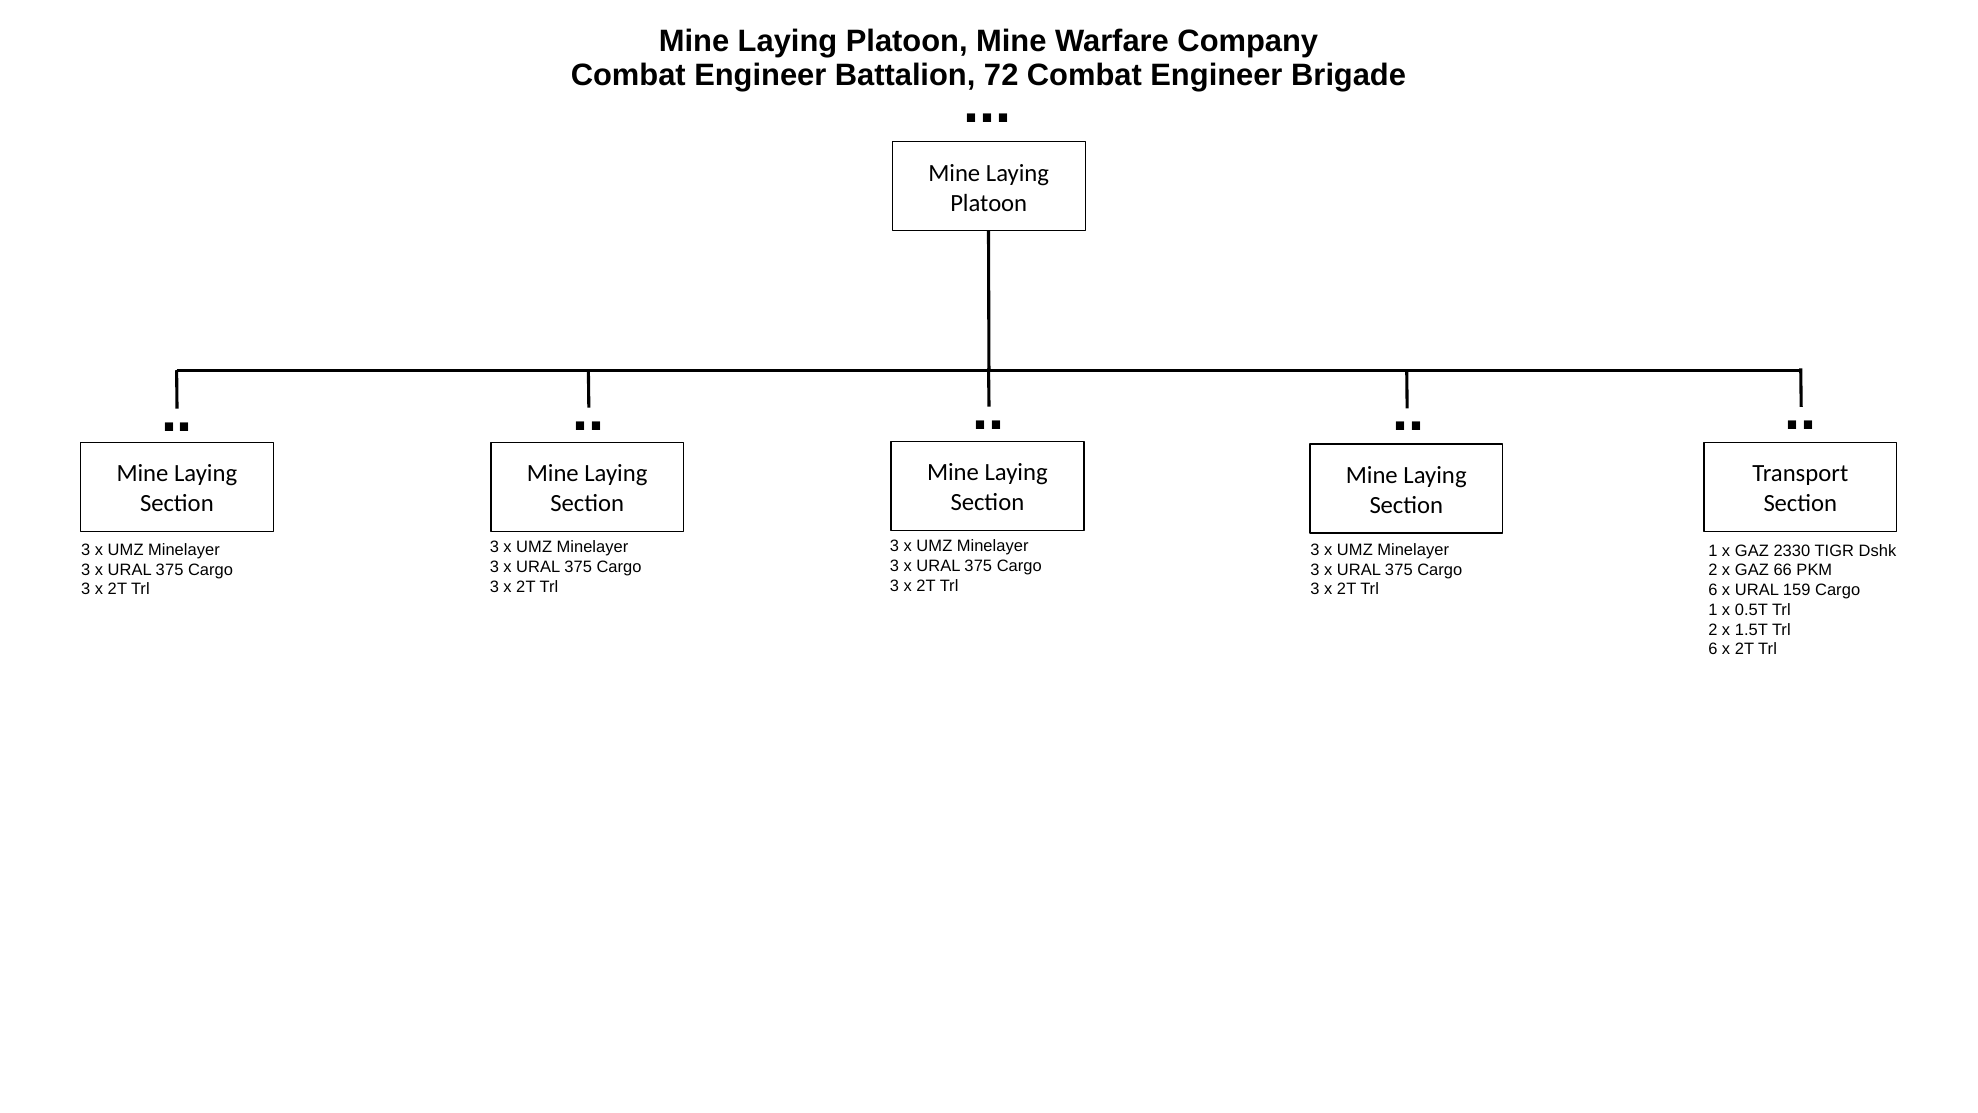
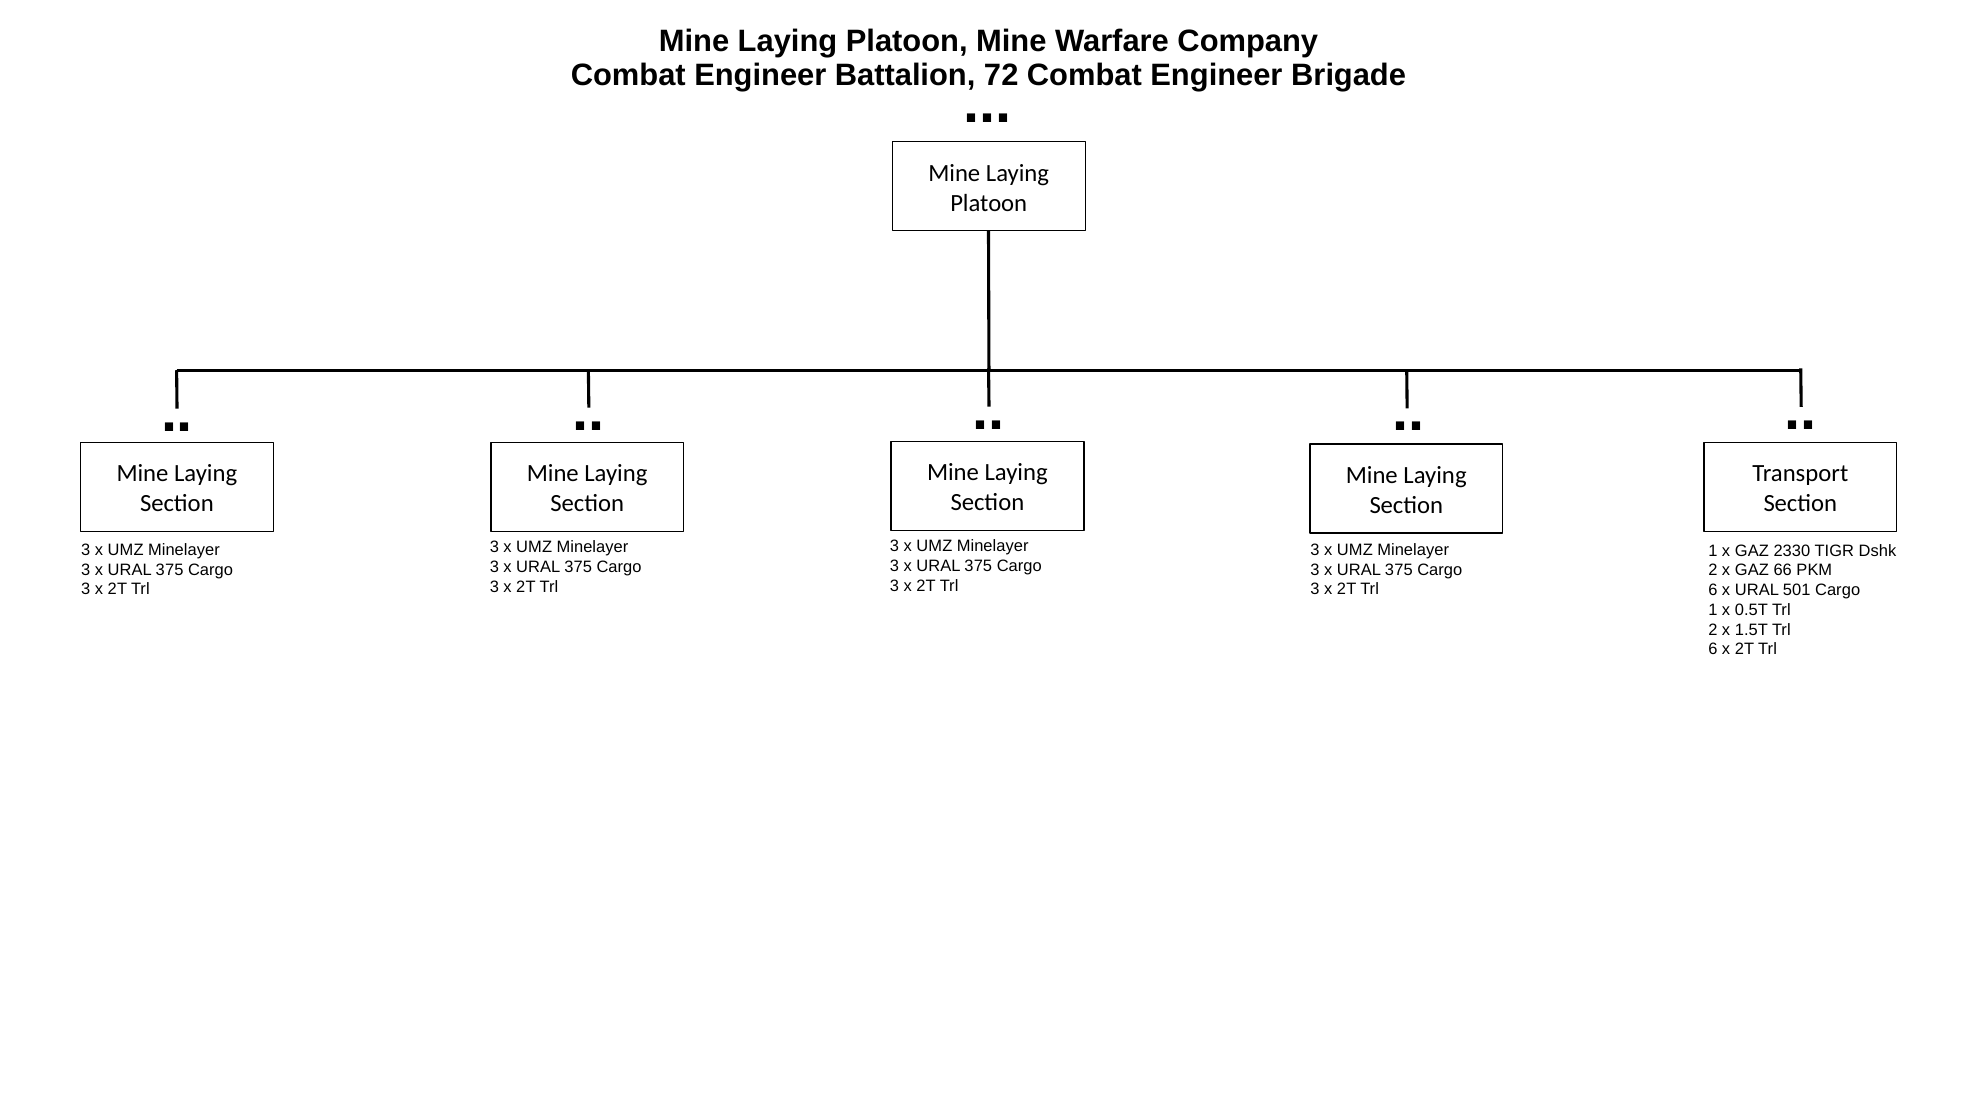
159: 159 -> 501 (1797, 590)
